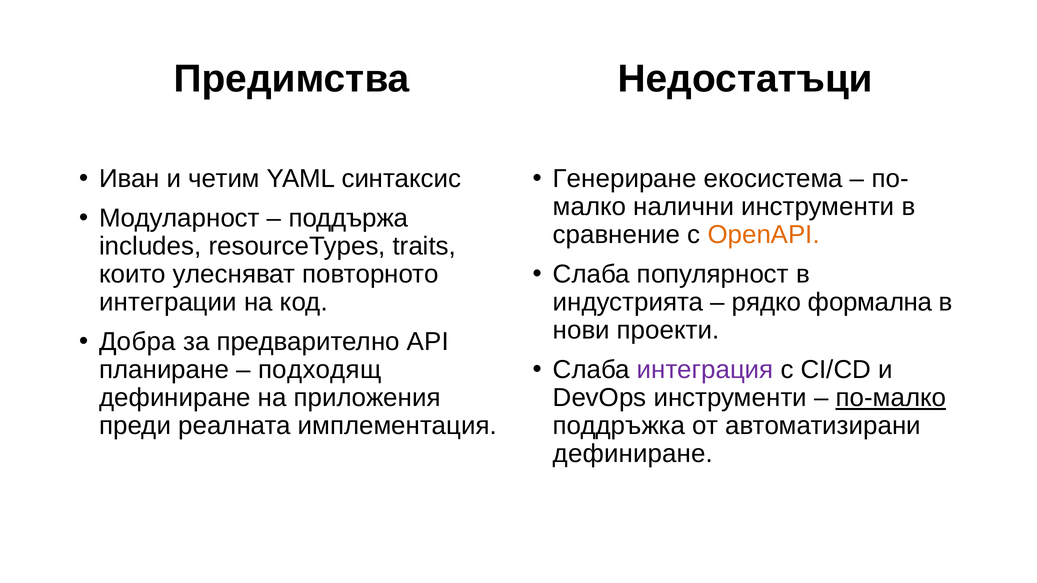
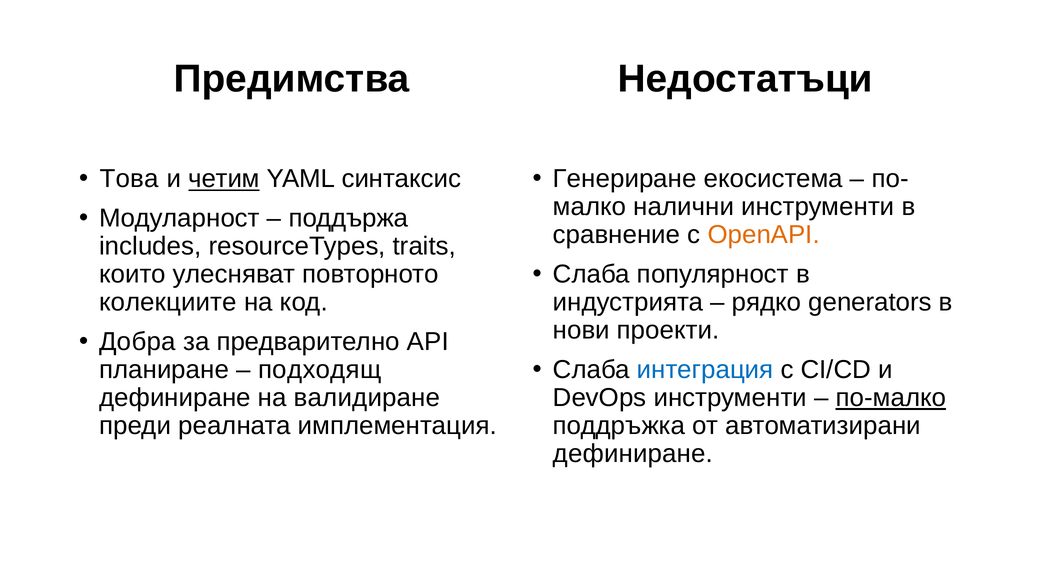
Иван: Иван -> Това (129, 179)
четим underline: none -> present (224, 179)
интеграции: интеграции -> колекциите (168, 303)
формална: формална -> generators (870, 303)
интеграция colour: purple -> blue (705, 370)
приложения: приложения -> валидиране (367, 398)
